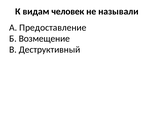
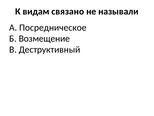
человек: человек -> связано (68, 11)
Предоставление: Предоставление -> Посредническое (53, 27)
